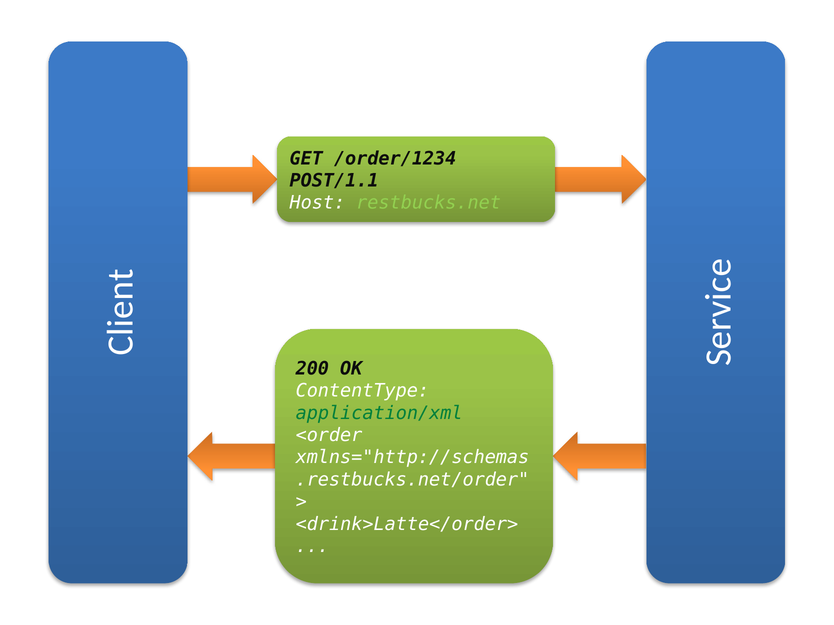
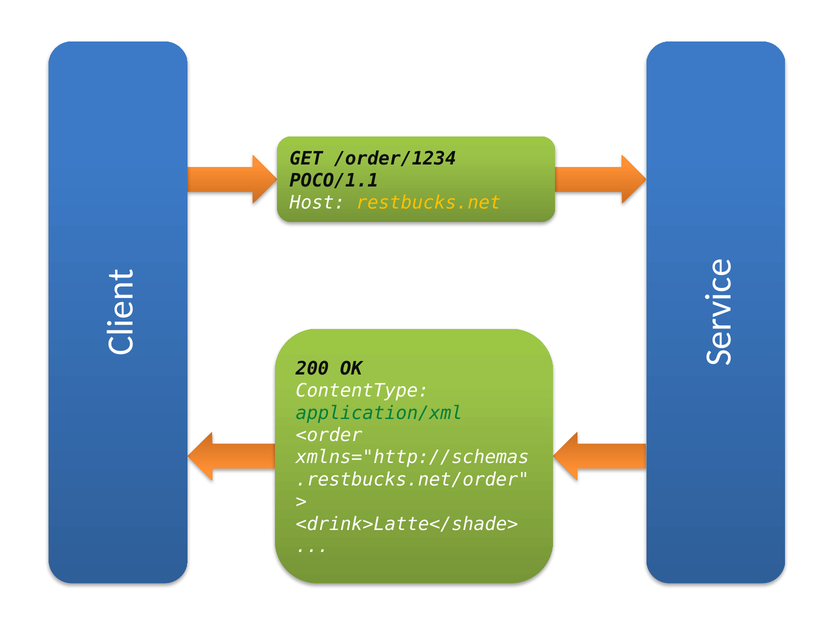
POST/1.1: POST/1.1 -> POCO/1.1 (334, 181)
restbucks.net colour: light green -> yellow (429, 203)
<drink>Latte</order>: <drink>Latte</order> -> <drink>Latte</shade> (407, 524)
